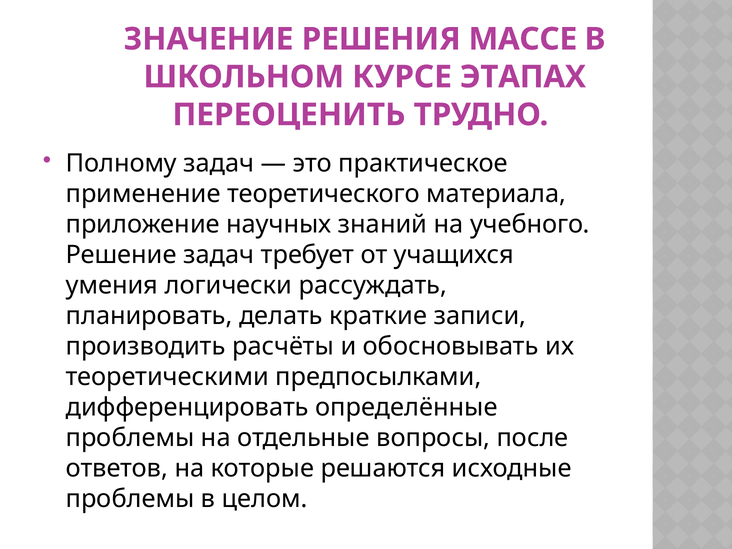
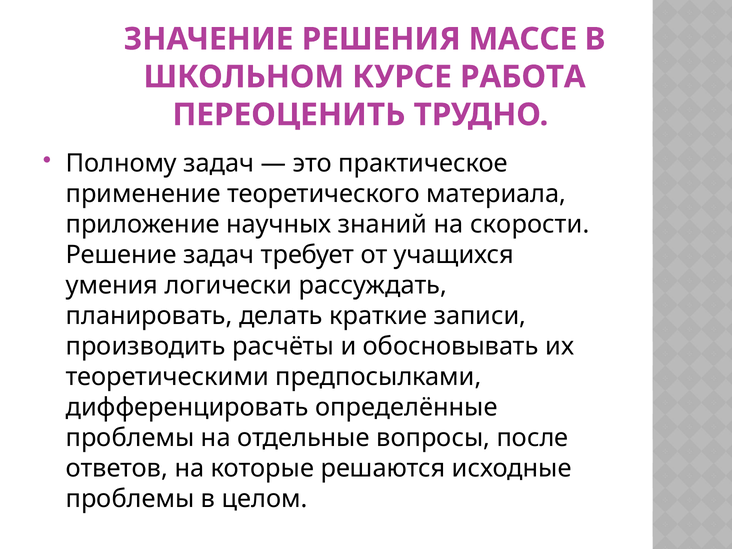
ЭТАПАХ: ЭТАПАХ -> РАБОТА (523, 77)
учебного: учебного -> скорости (530, 225)
